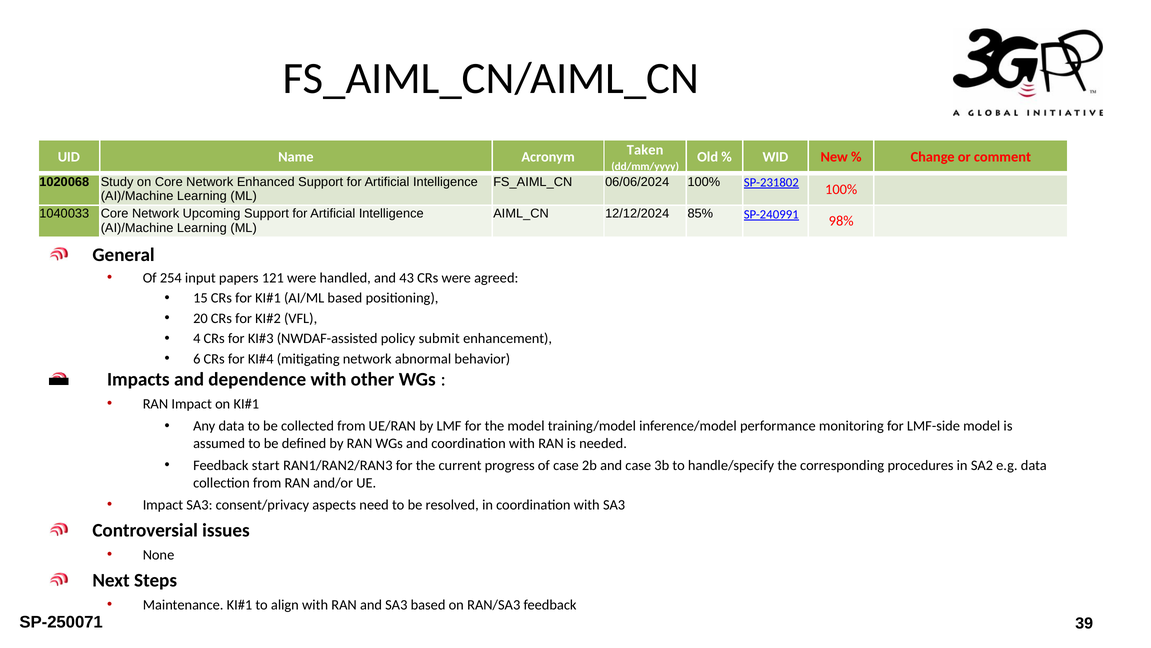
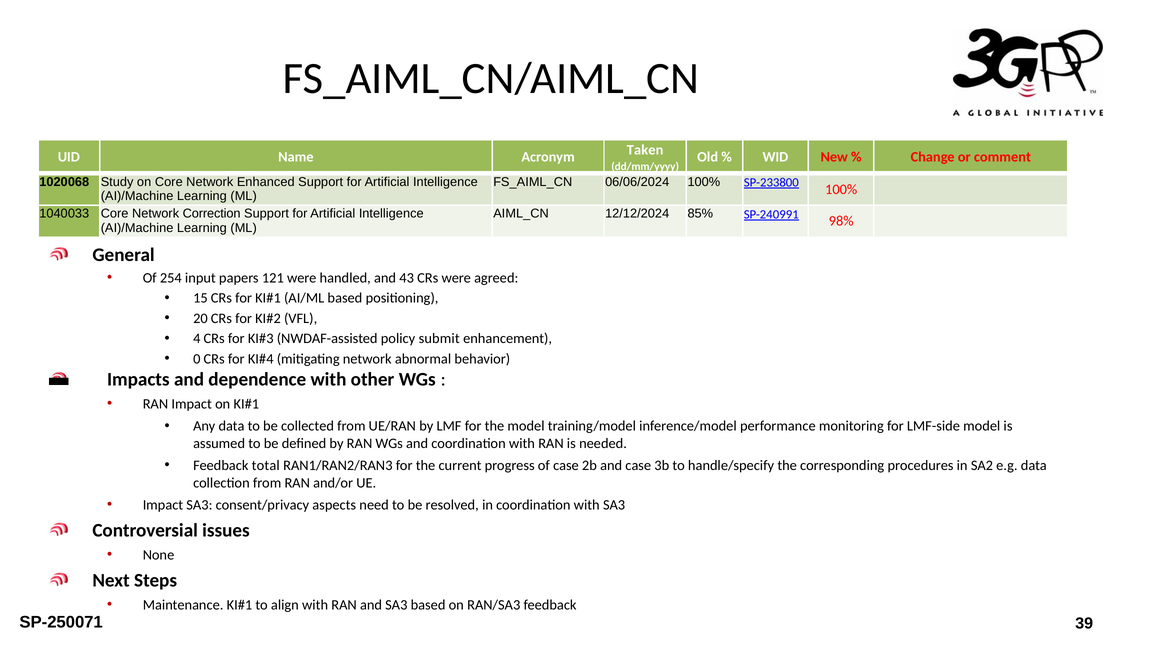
SP-231802: SP-231802 -> SP-233800 (771, 182)
Upcoming: Upcoming -> Correction (212, 214)
6: 6 -> 0 (197, 358)
start: start -> total (266, 465)
